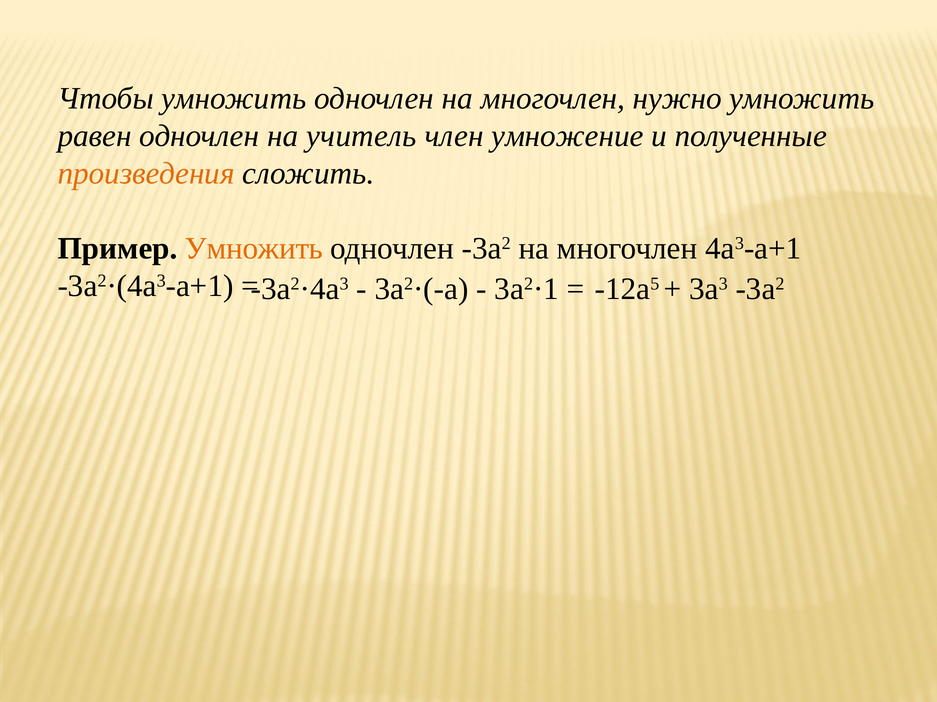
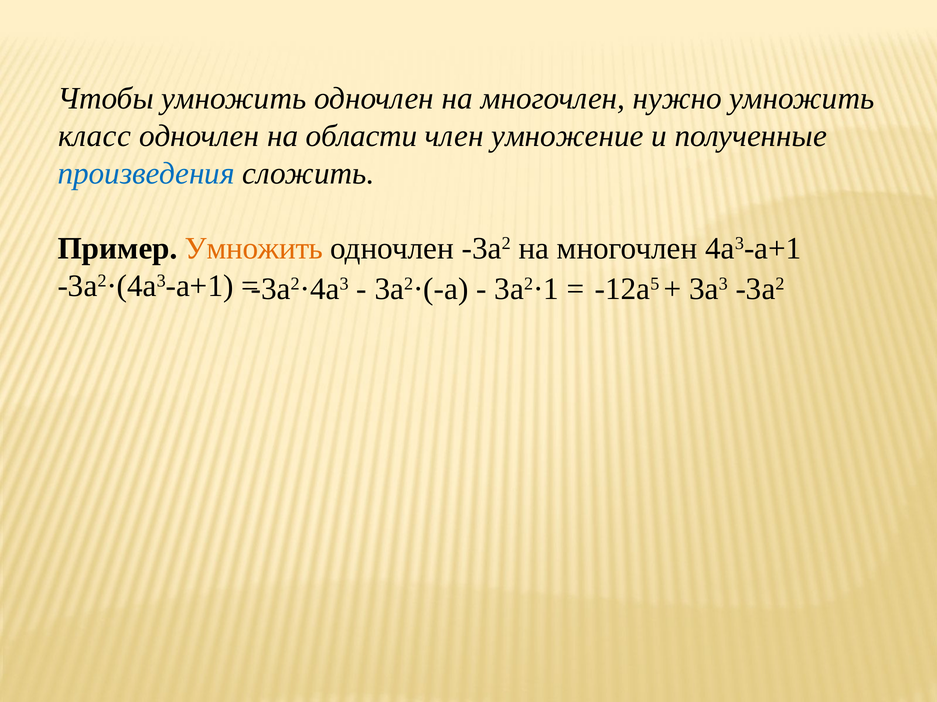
равен: равен -> класс (94, 136)
учитель: учитель -> области (362, 136)
произведения colour: orange -> blue (146, 174)
